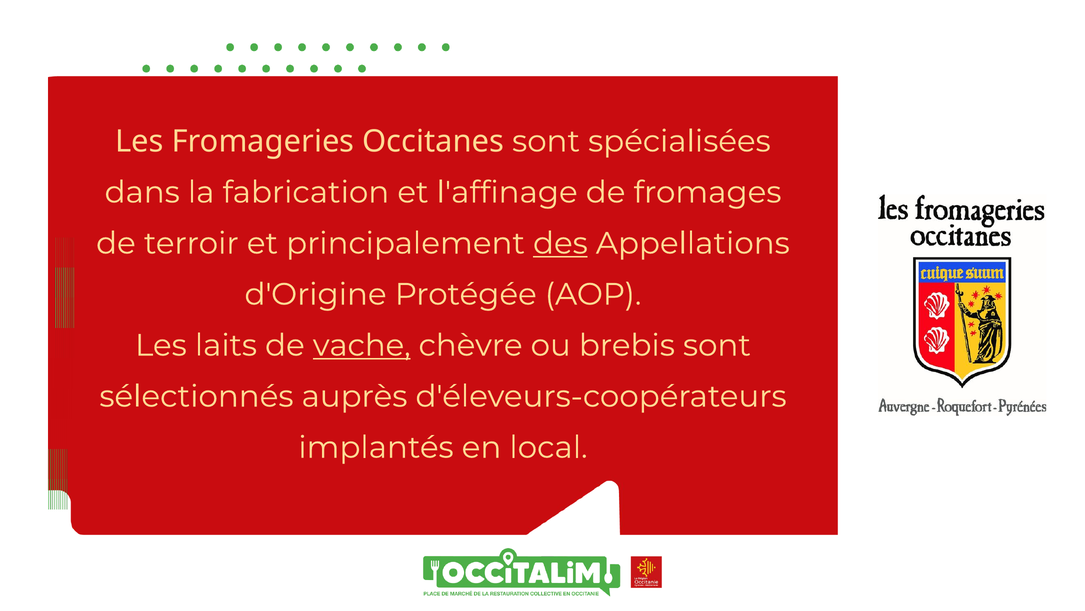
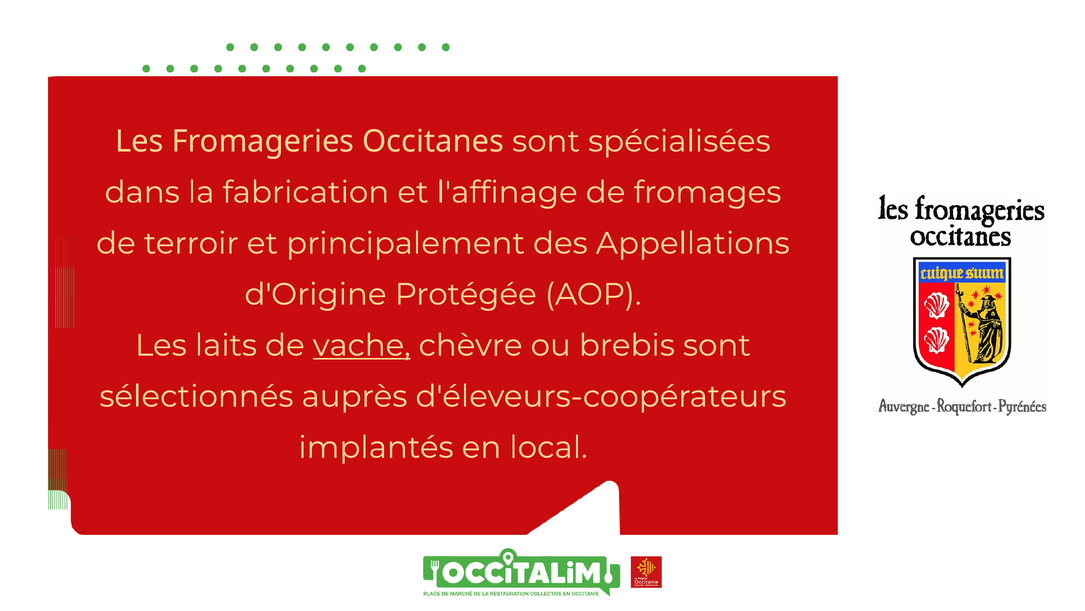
des underline: present -> none (560, 243)
